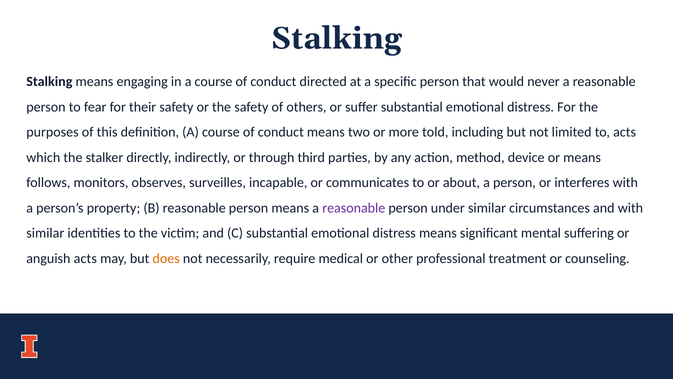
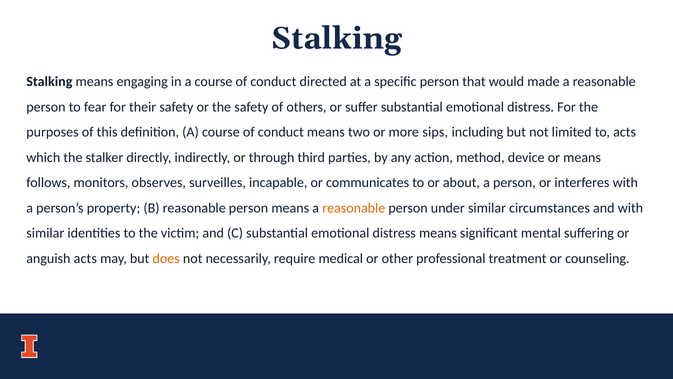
never: never -> made (543, 82)
told: told -> sips (435, 132)
reasonable colour: purple -> orange (354, 208)
